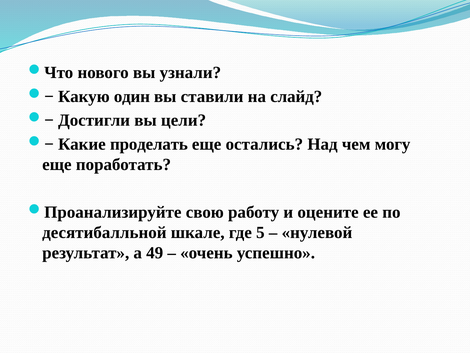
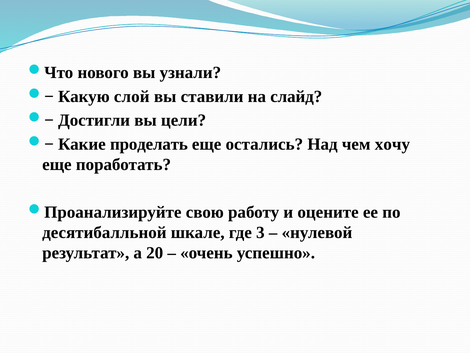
один: один -> слой (132, 96)
могу: могу -> хочу (392, 144)
5: 5 -> 3 (260, 232)
49: 49 -> 20 (155, 253)
